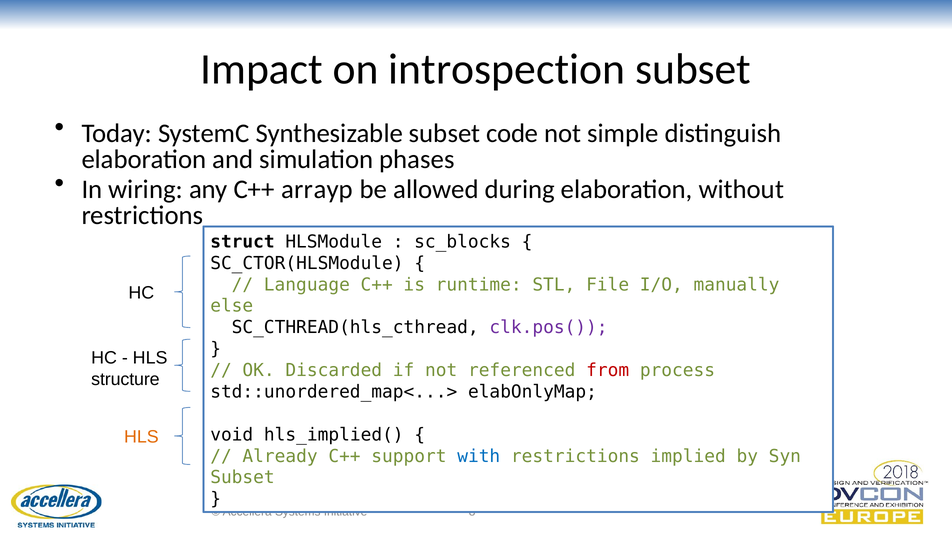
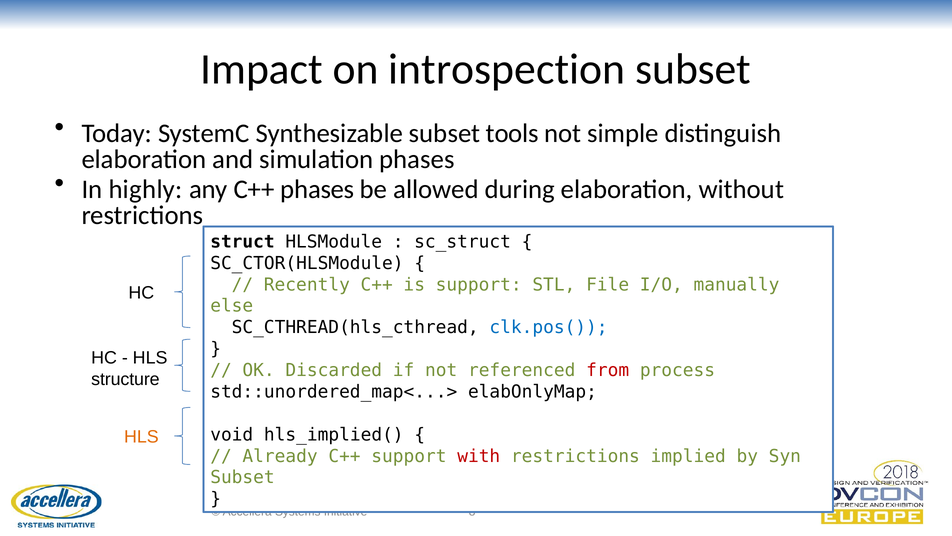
code: code -> tools (512, 134)
wiring: wiring -> highly (146, 189)
C++ arrayp: arrayp -> phases (317, 189)
sc_blocks: sc_blocks -> sc_struct (463, 242)
Language: Language -> Recently (307, 284)
is runtime: runtime -> support (479, 284)
clk.pos( colour: purple -> blue (549, 327)
with colour: blue -> red (479, 456)
